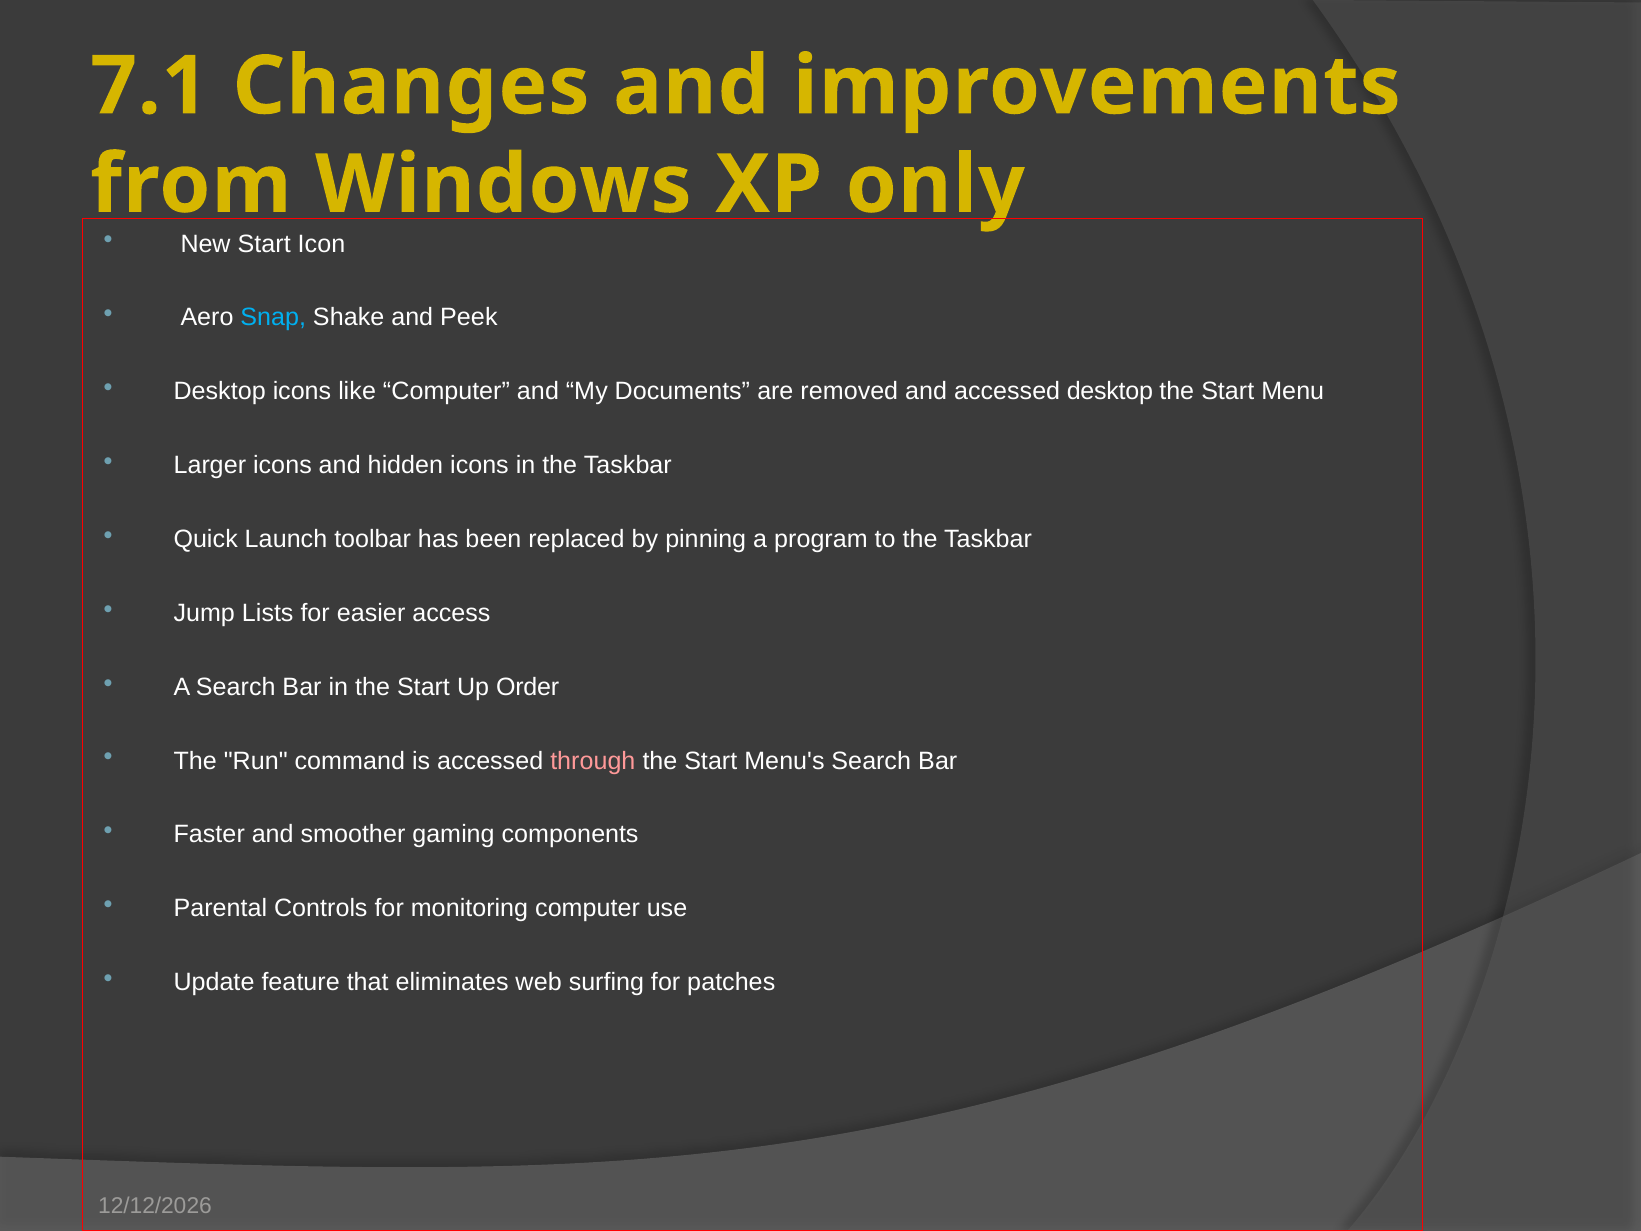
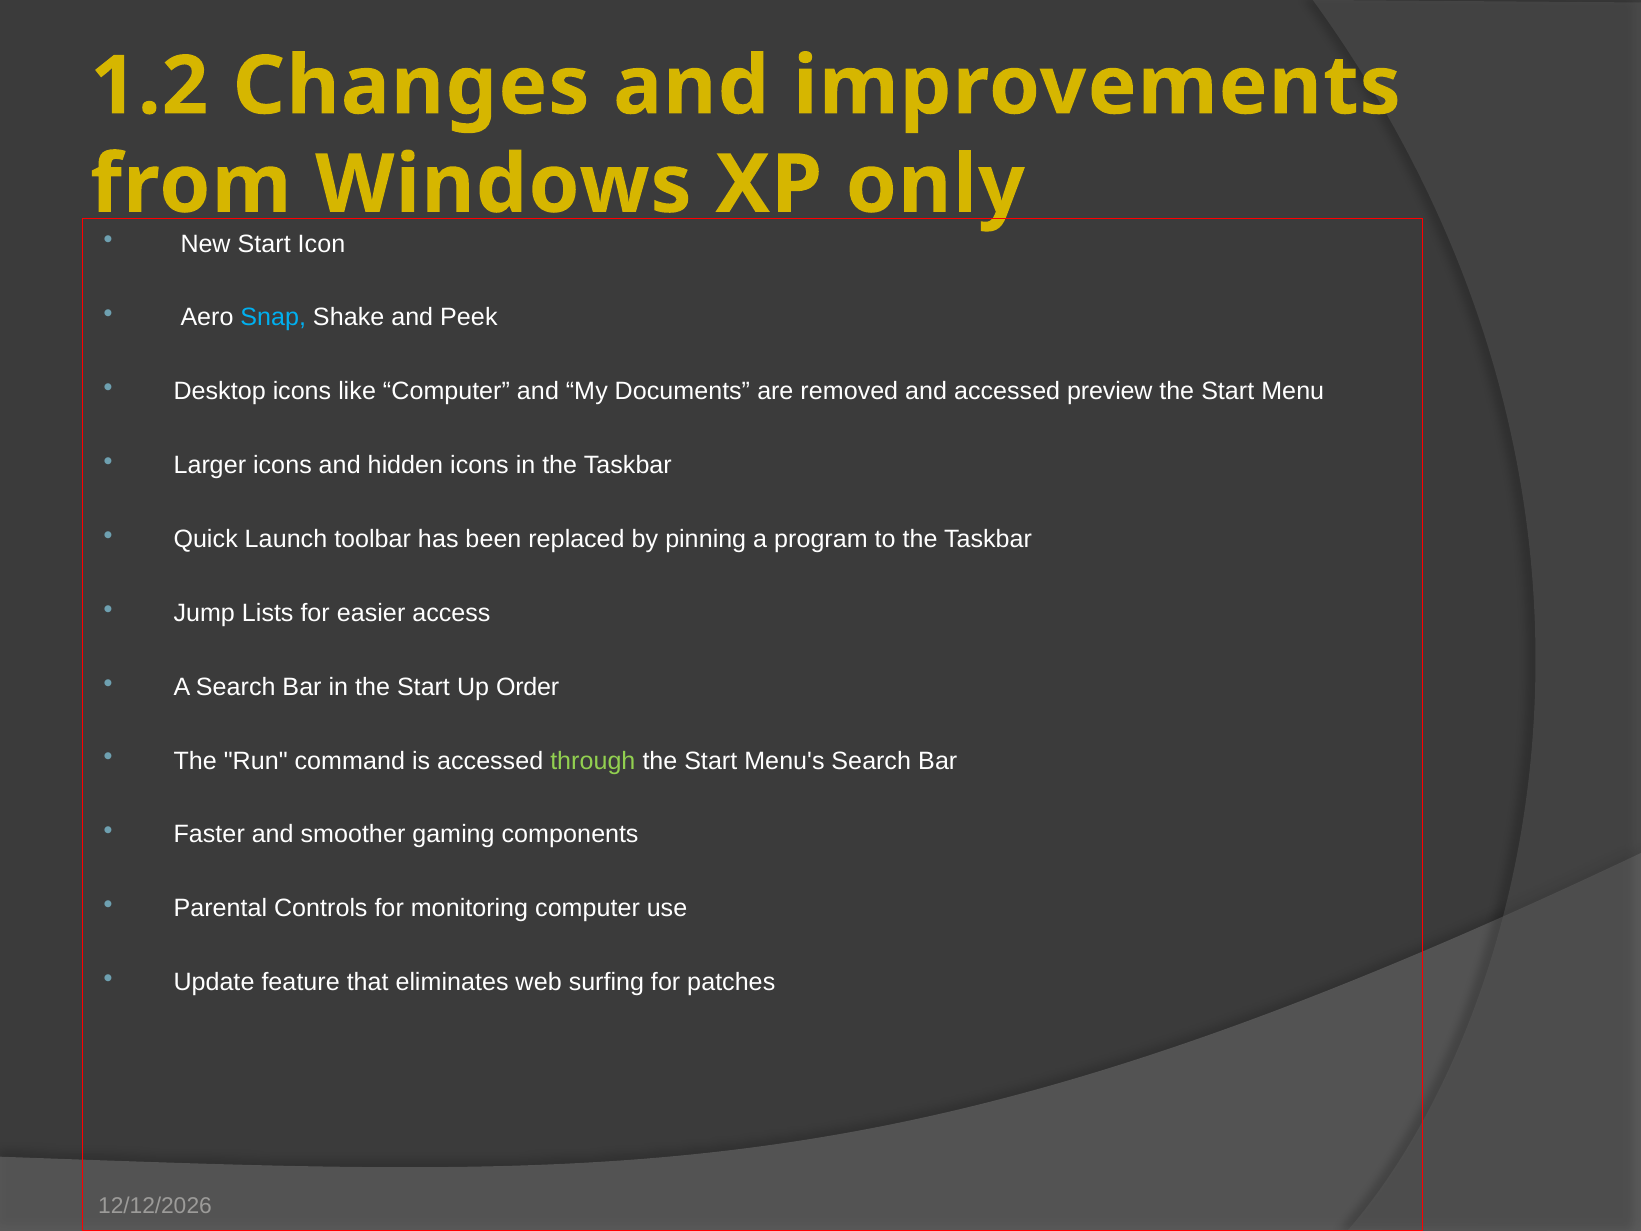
7.1: 7.1 -> 1.2 (149, 86)
accessed desktop: desktop -> preview (1110, 391)
through colour: pink -> light green (593, 761)
